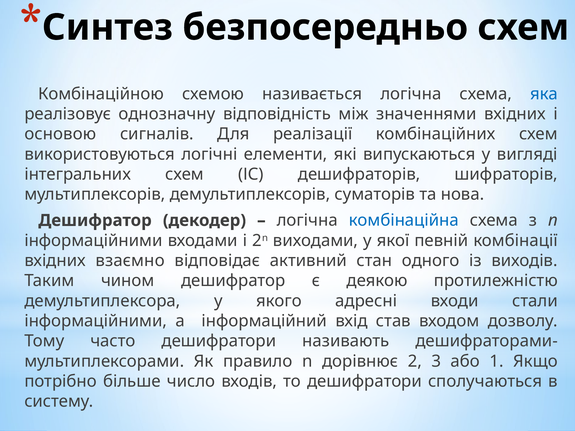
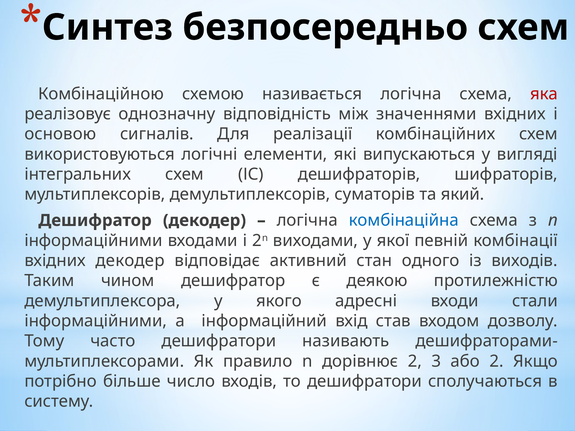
яка colour: blue -> red (544, 94)
нова: нова -> який (463, 195)
вхідних взаємно: взаємно -> декодер (130, 261)
або 1: 1 -> 2 (497, 361)
